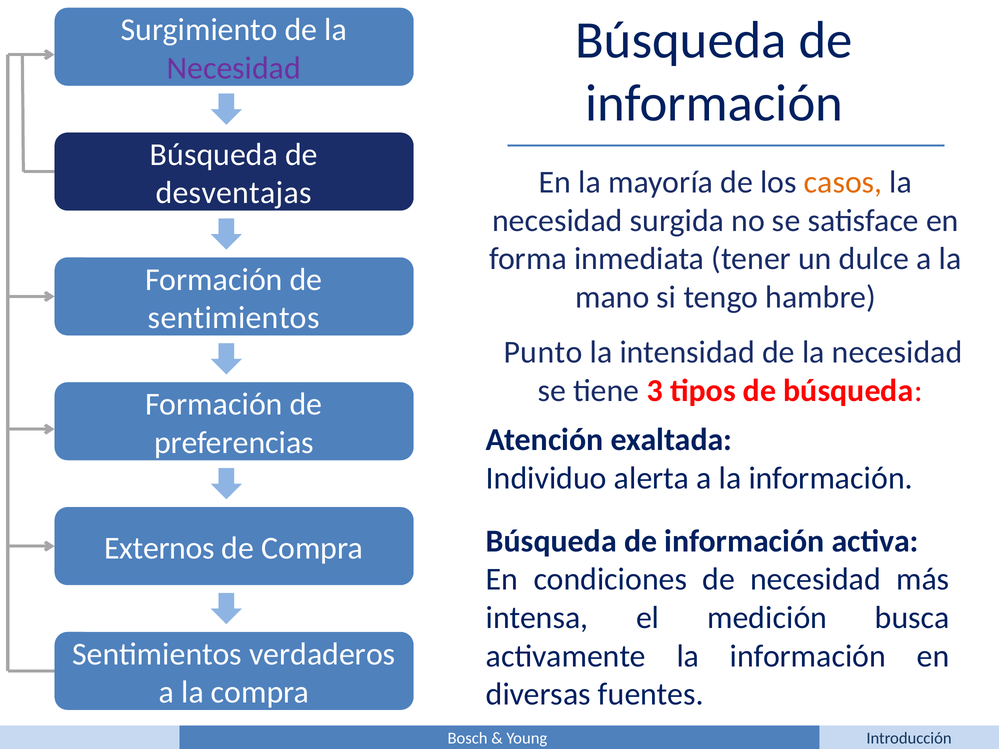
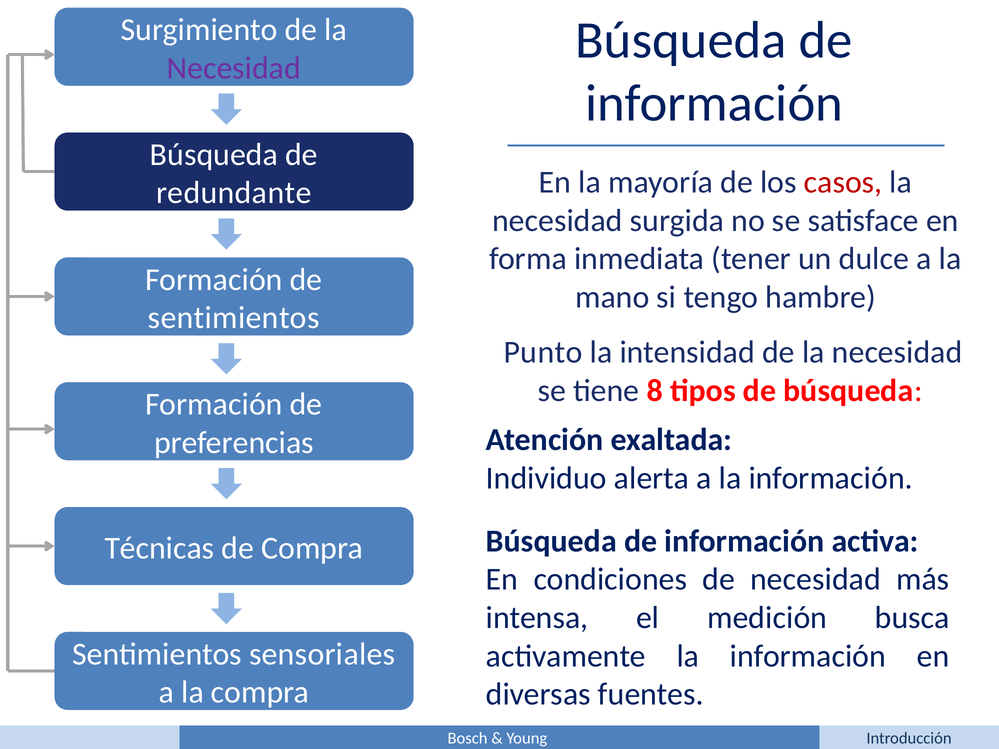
casos colour: orange -> red (843, 182)
desventajas: desventajas -> redundante (234, 193)
3: 3 -> 8 (655, 391)
Externos: Externos -> Técnicas (159, 548)
verdaderos: verdaderos -> sensoriales (322, 654)
